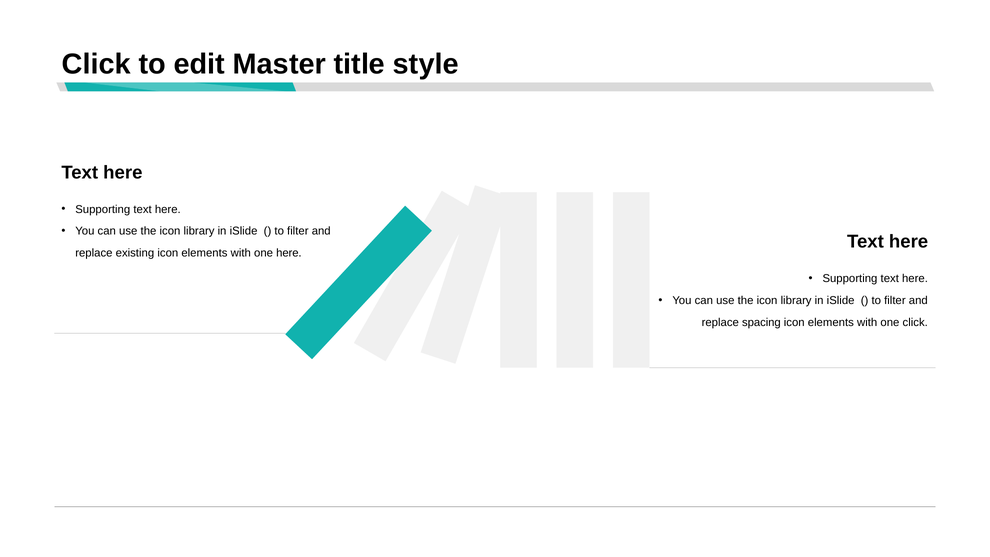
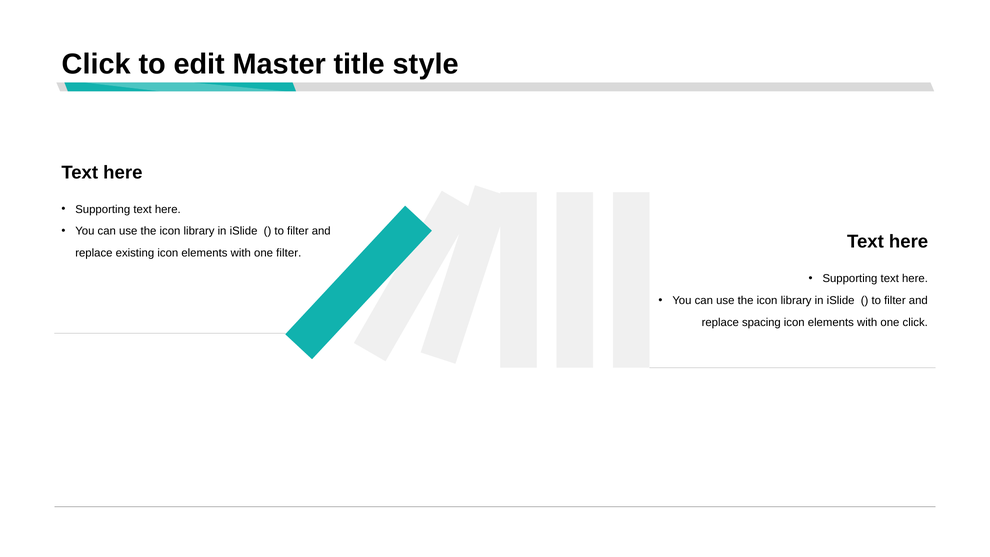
one here: here -> filter (289, 253)
